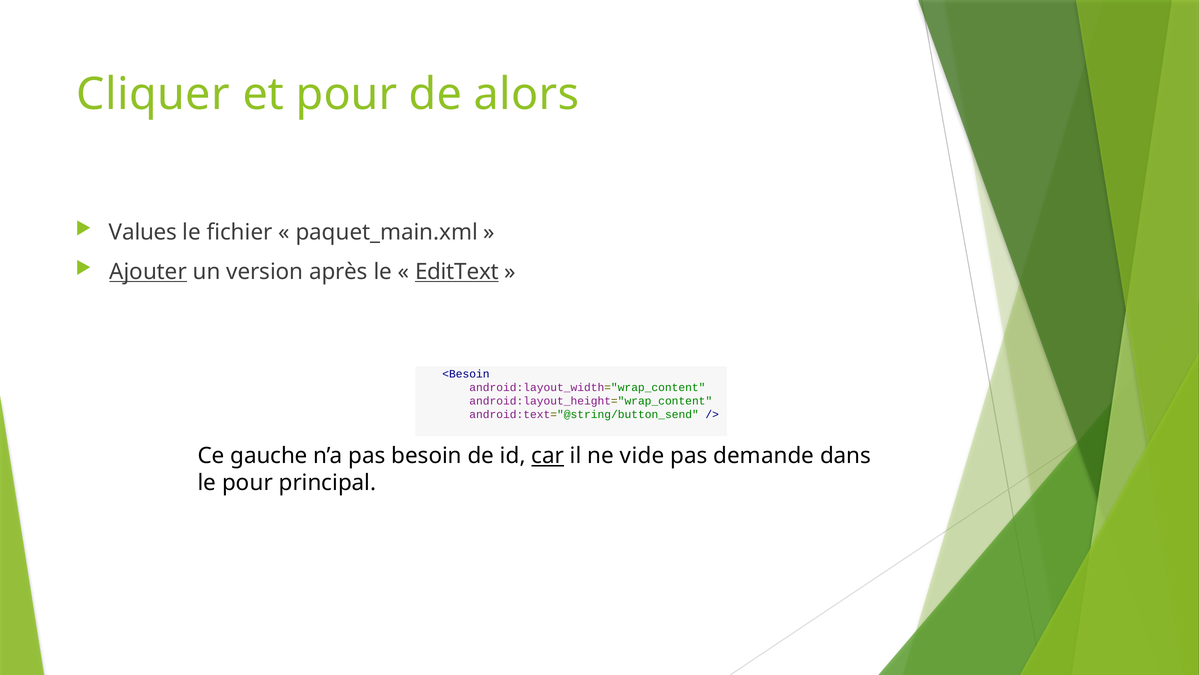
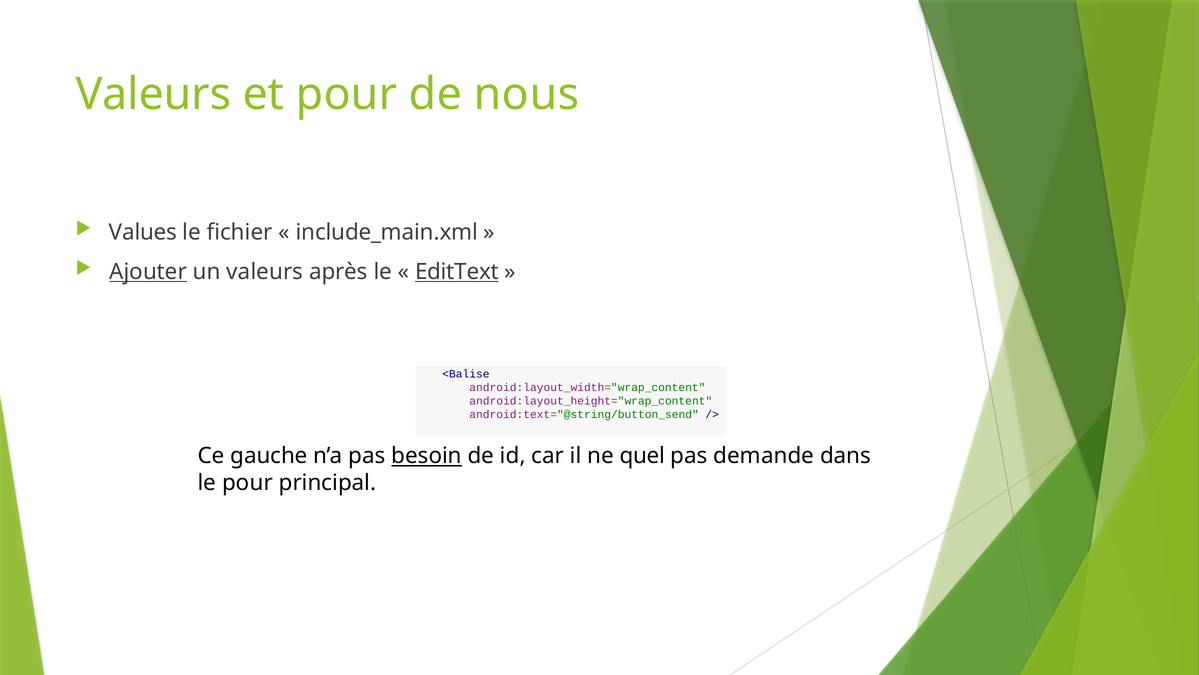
Cliquer: Cliquer -> Valeurs (153, 95)
alors: alors -> nous (526, 95)
paquet_main.xml: paquet_main.xml -> include_main.xml (387, 232)
un version: version -> valeurs (265, 272)
<Besoin: <Besoin -> <Balise (466, 374)
besoin underline: none -> present (427, 456)
car underline: present -> none (548, 456)
vide: vide -> quel (642, 456)
